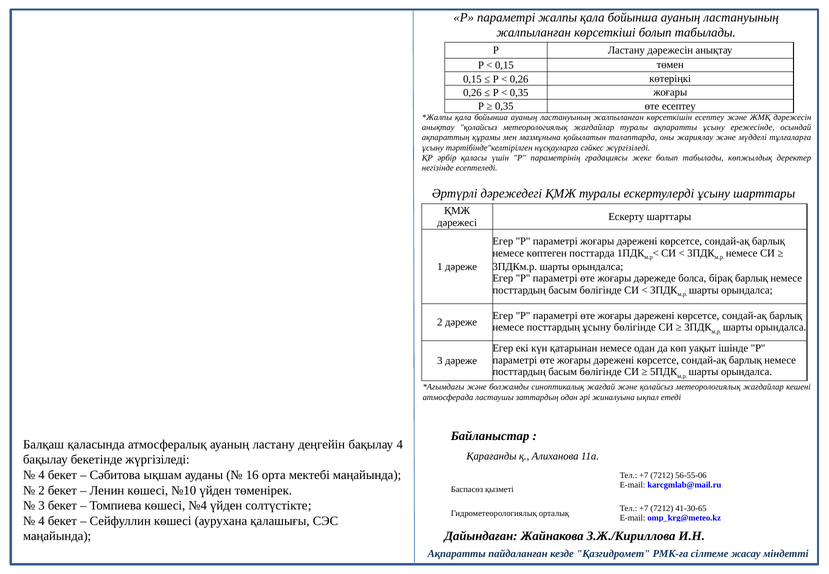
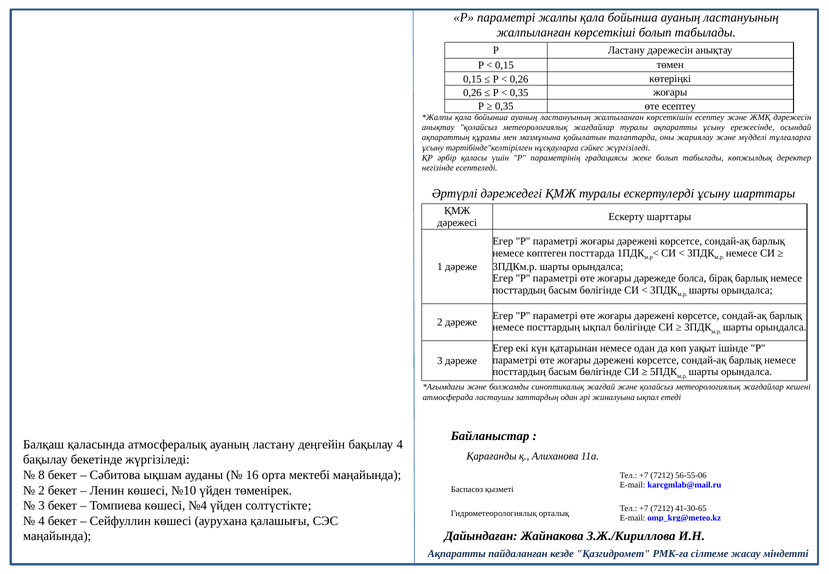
посттардың ұсыну: ұсыну -> ықпал (597, 327)
4: 4 -> 8 (42, 475)
